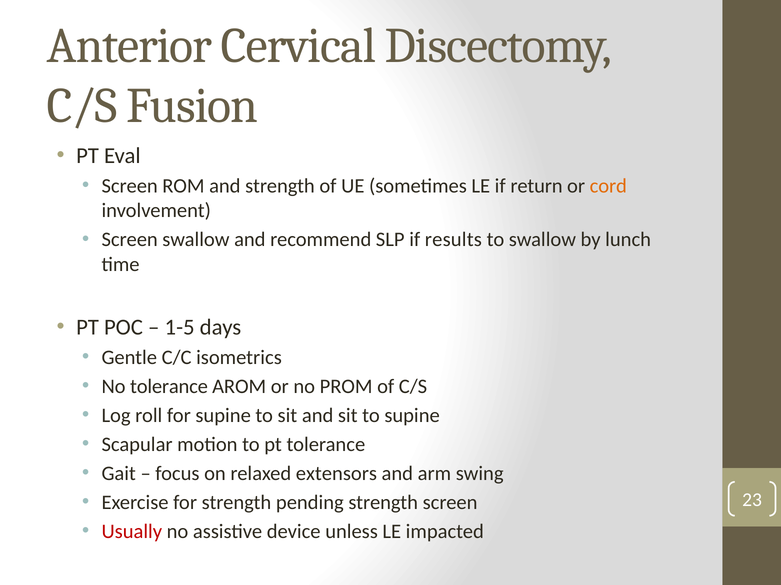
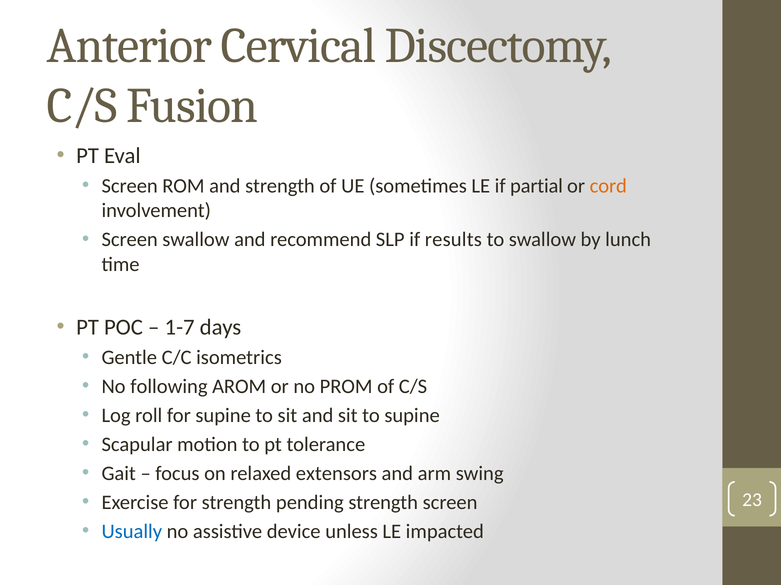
return: return -> partial (537, 186)
1-5: 1-5 -> 1-7 (180, 328)
No tolerance: tolerance -> following (169, 387)
Usually colour: red -> blue (132, 532)
